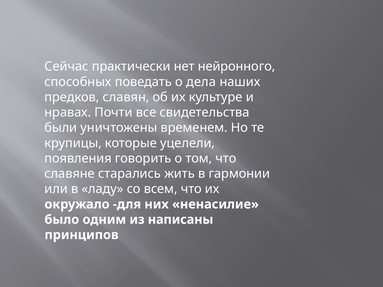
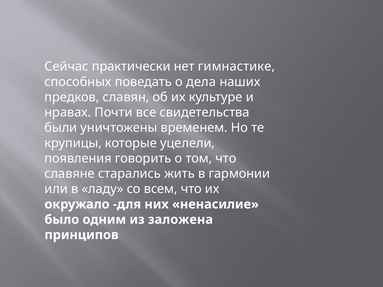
нейронного: нейронного -> гимнастике (236, 67)
написаны: написаны -> заложена (180, 220)
